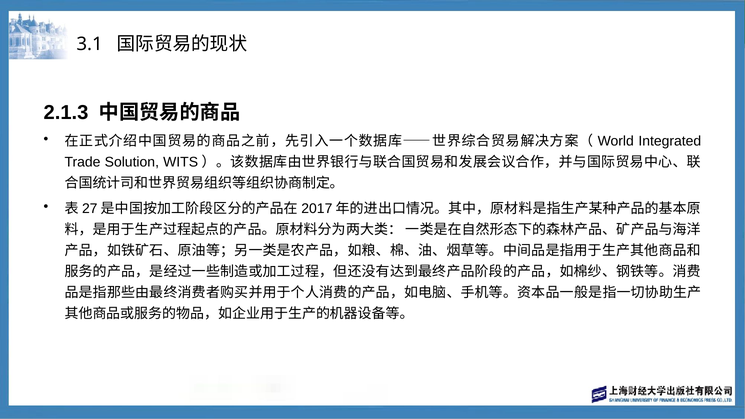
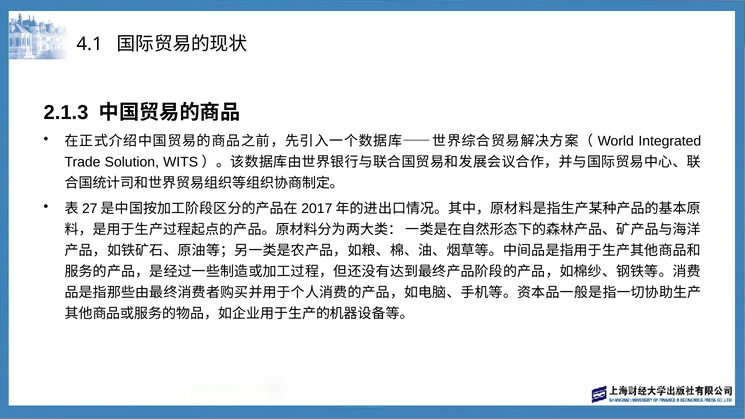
3.1: 3.1 -> 4.1 (90, 44)
